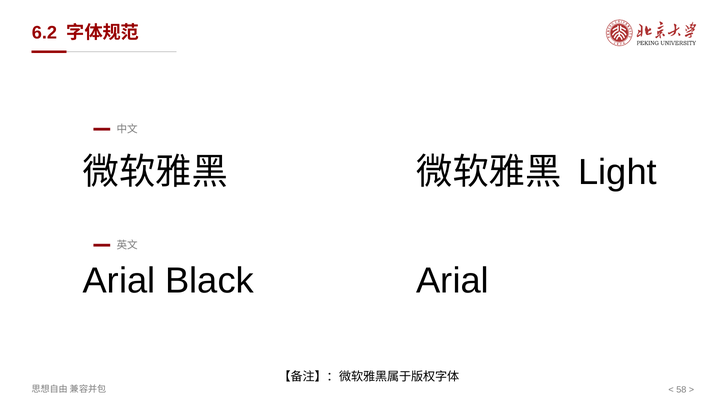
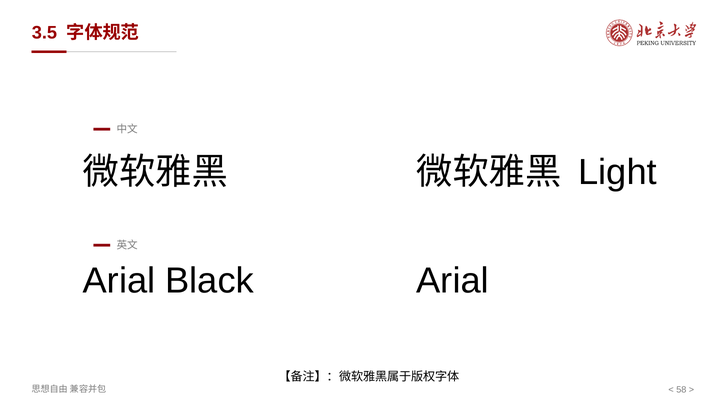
6.2: 6.2 -> 3.5 (44, 33)
